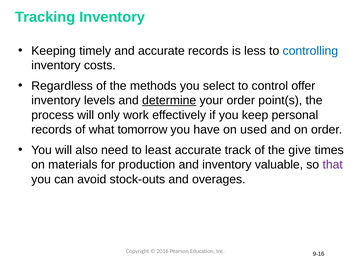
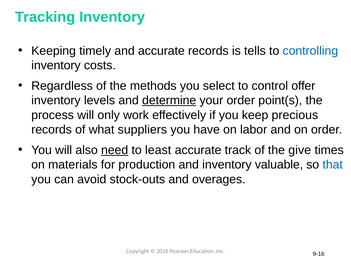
less: less -> tells (255, 51)
personal: personal -> precious (295, 115)
tomorrow: tomorrow -> suppliers (142, 130)
used: used -> labor (254, 130)
need underline: none -> present (115, 150)
that colour: purple -> blue (333, 165)
